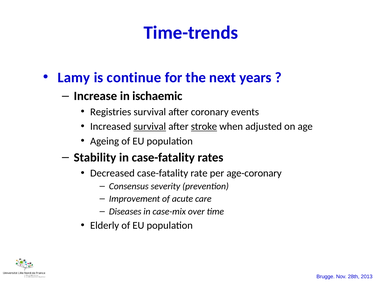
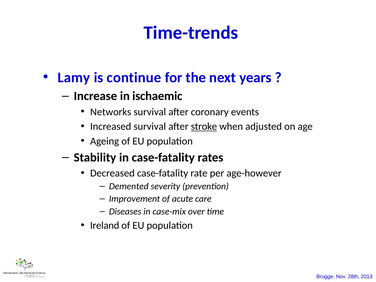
Registries: Registries -> Networks (111, 112)
survival underline: present -> none (150, 126)
age-coronary: age-coronary -> age-however (254, 173)
Consensus: Consensus -> Demented (129, 186)
Elderly: Elderly -> Ireland (105, 225)
